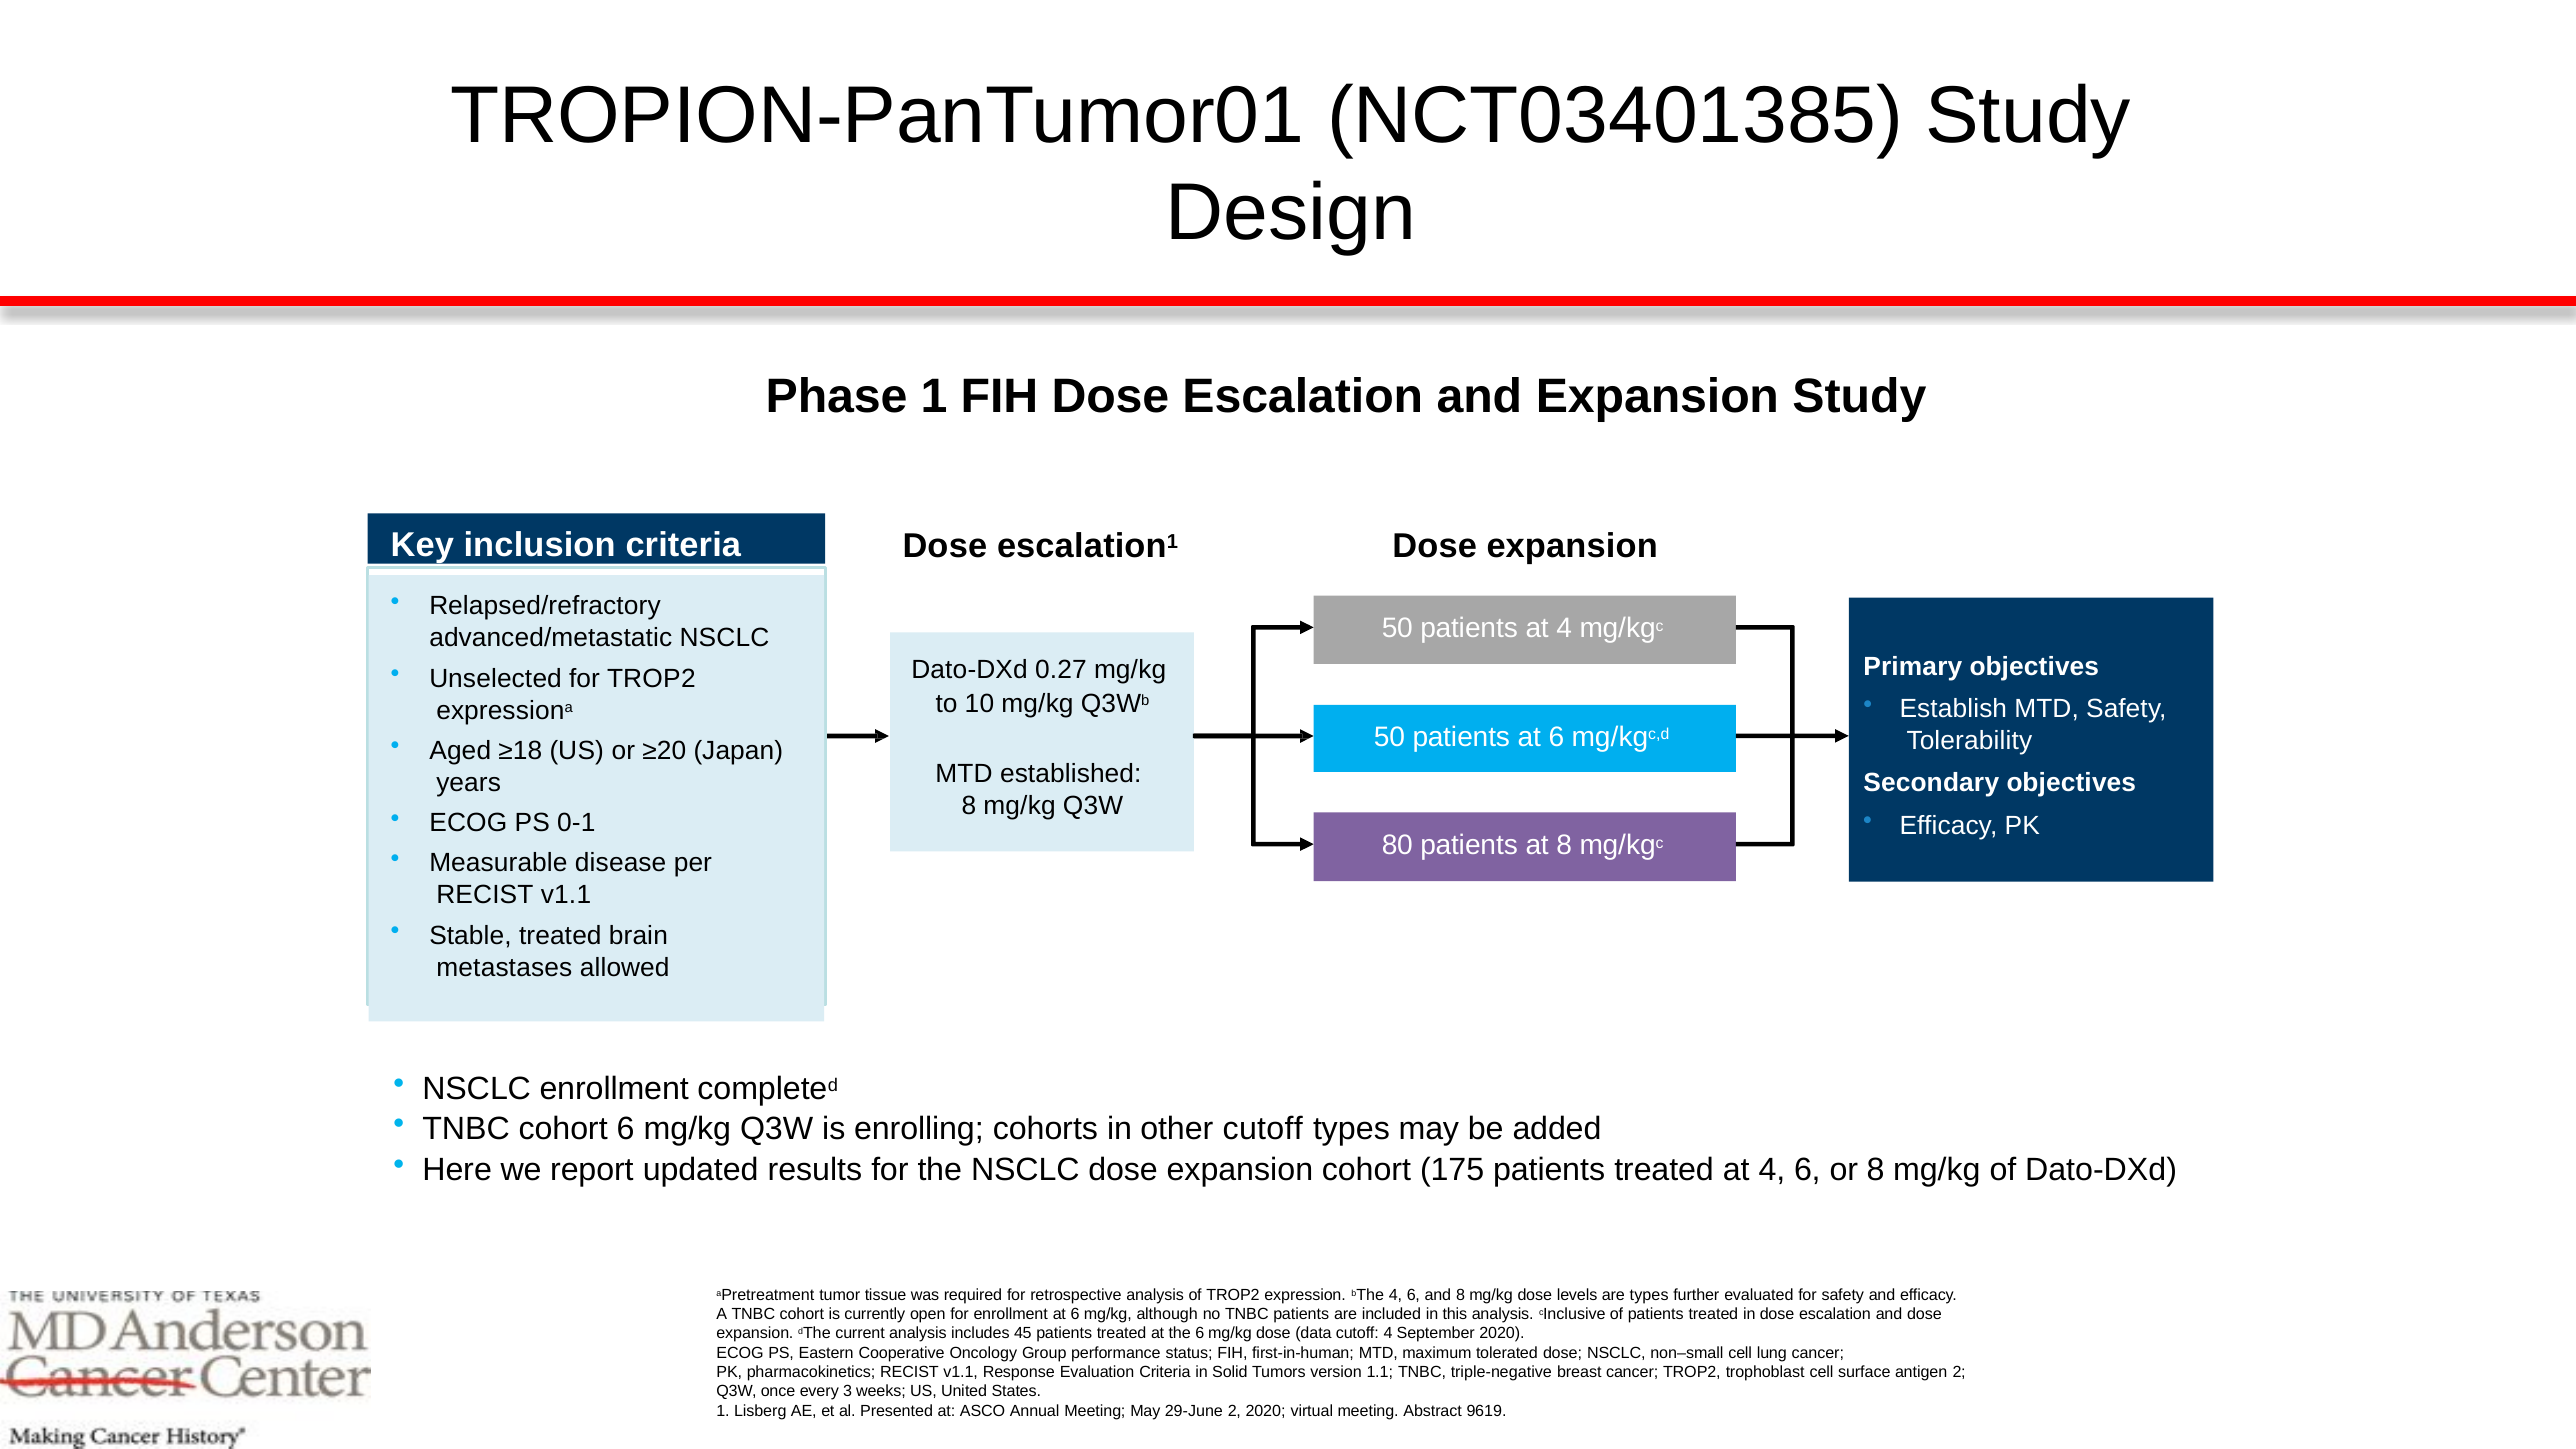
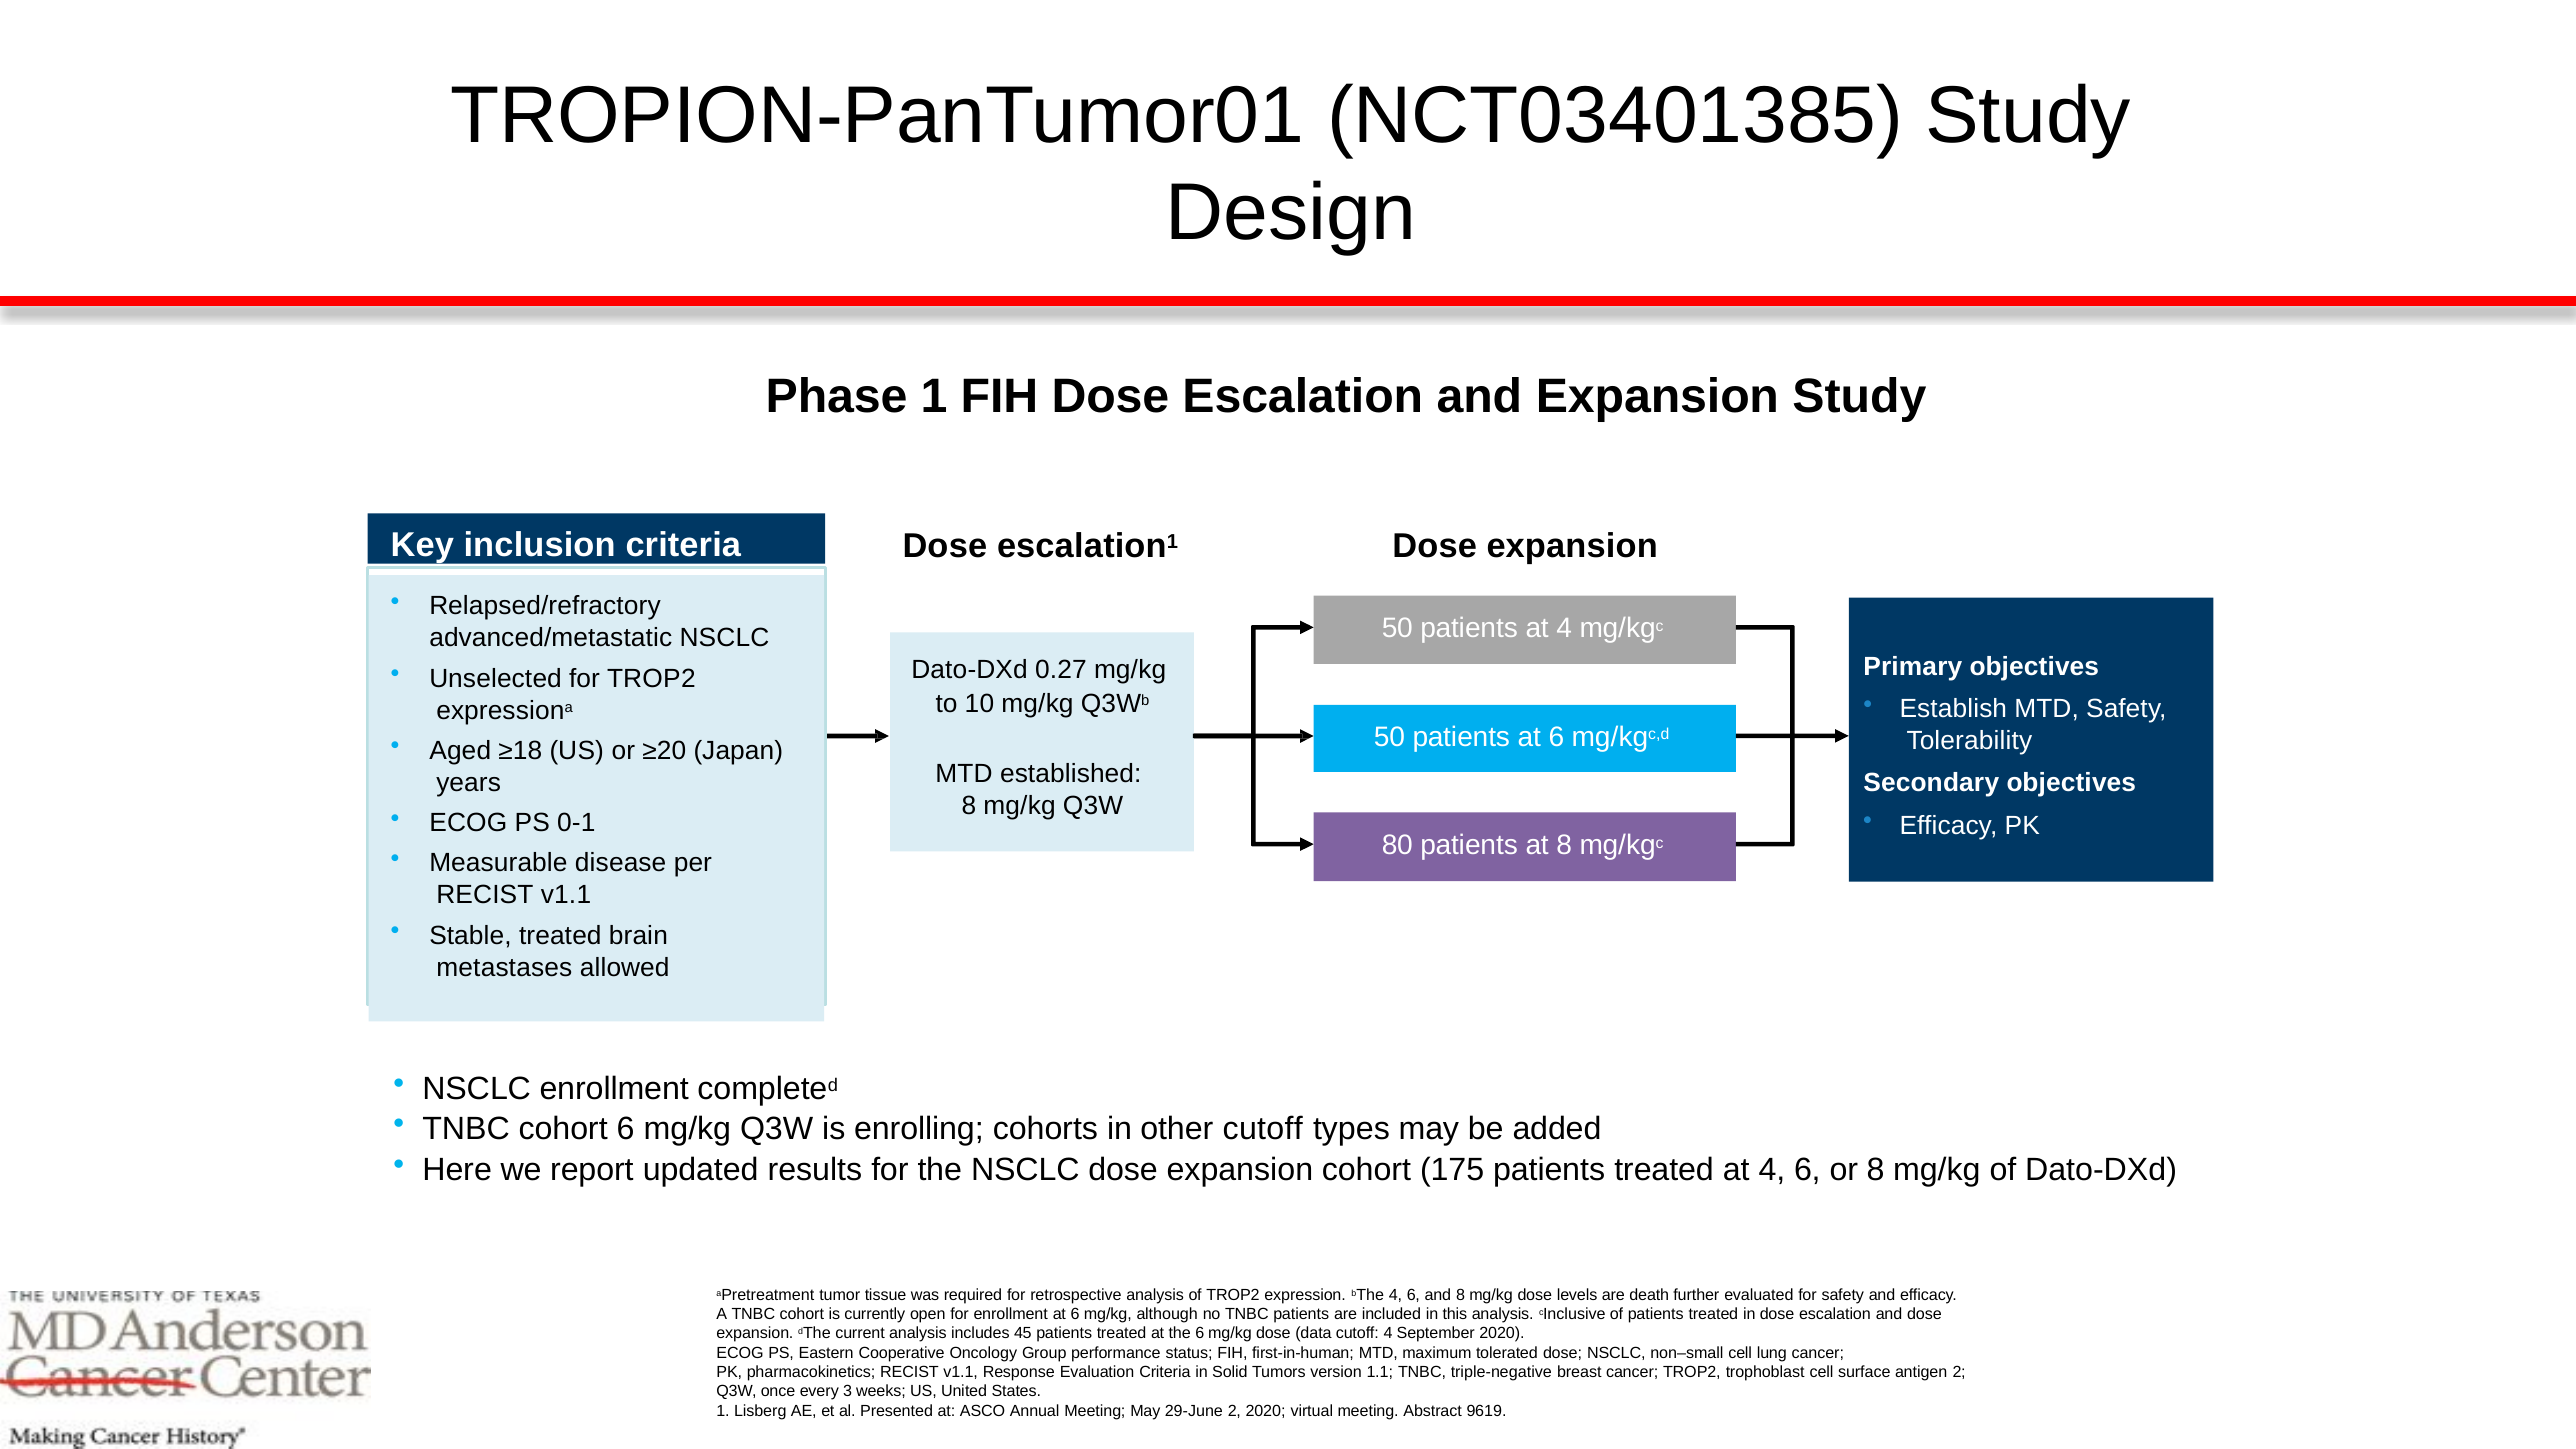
are types: types -> death (1649, 1295)
